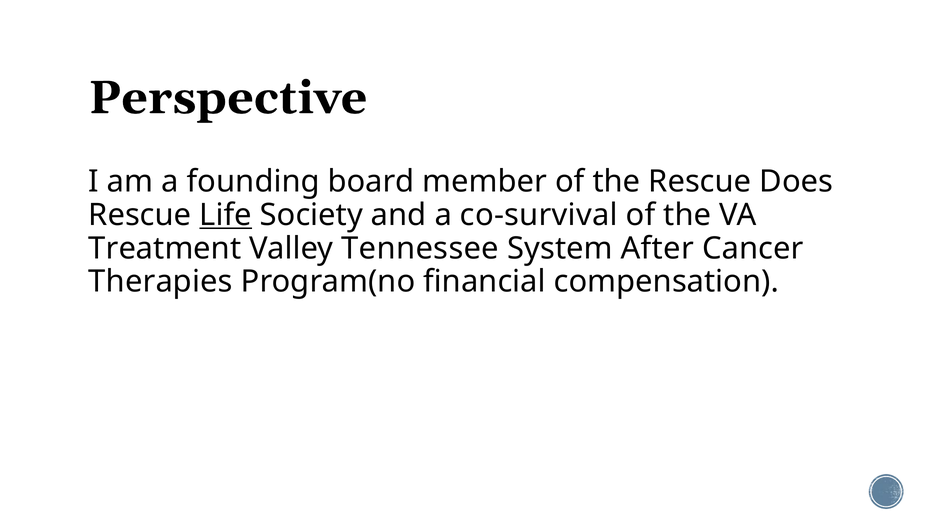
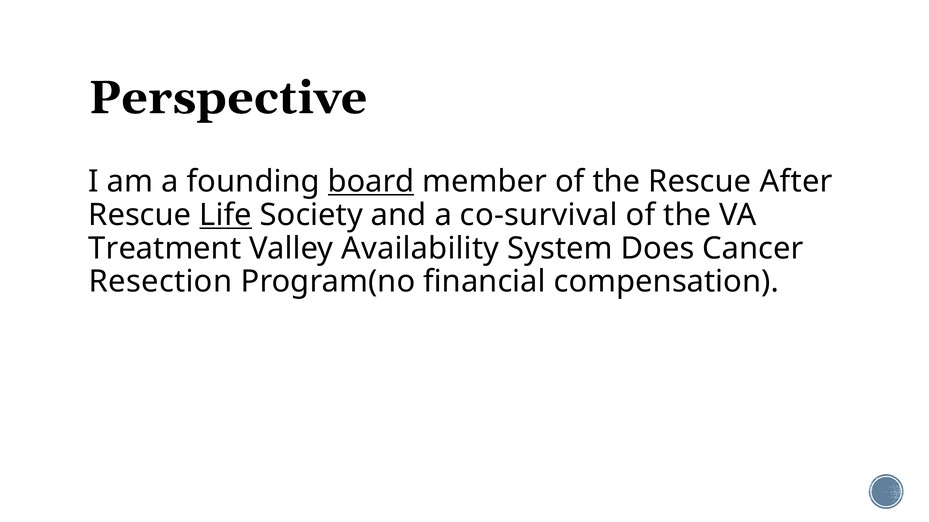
board underline: none -> present (371, 182)
Does: Does -> After (796, 182)
Tennessee: Tennessee -> Availability (420, 249)
After: After -> Does (658, 249)
Therapies: Therapies -> Resection (160, 282)
